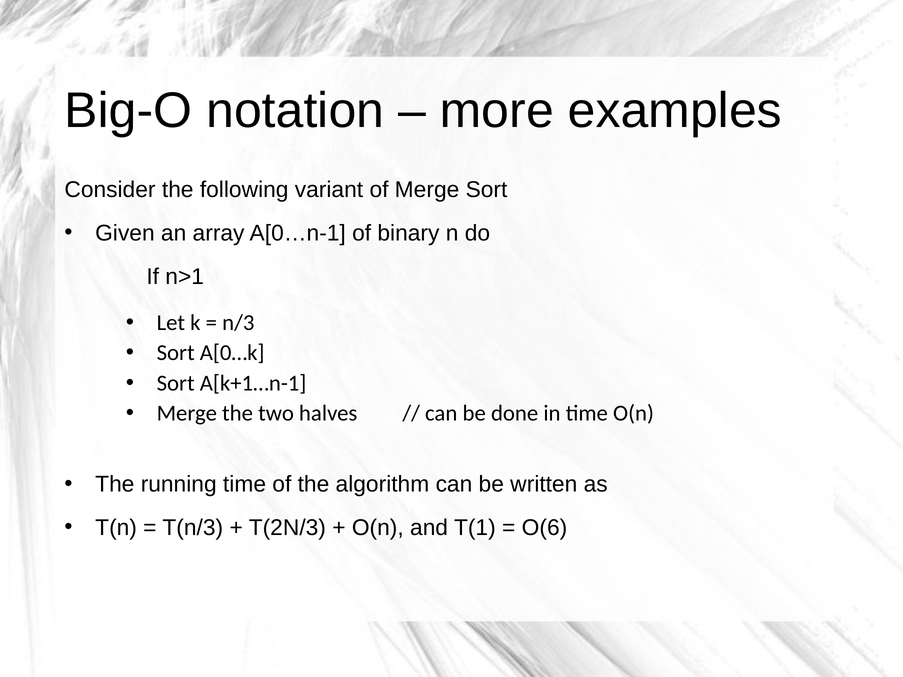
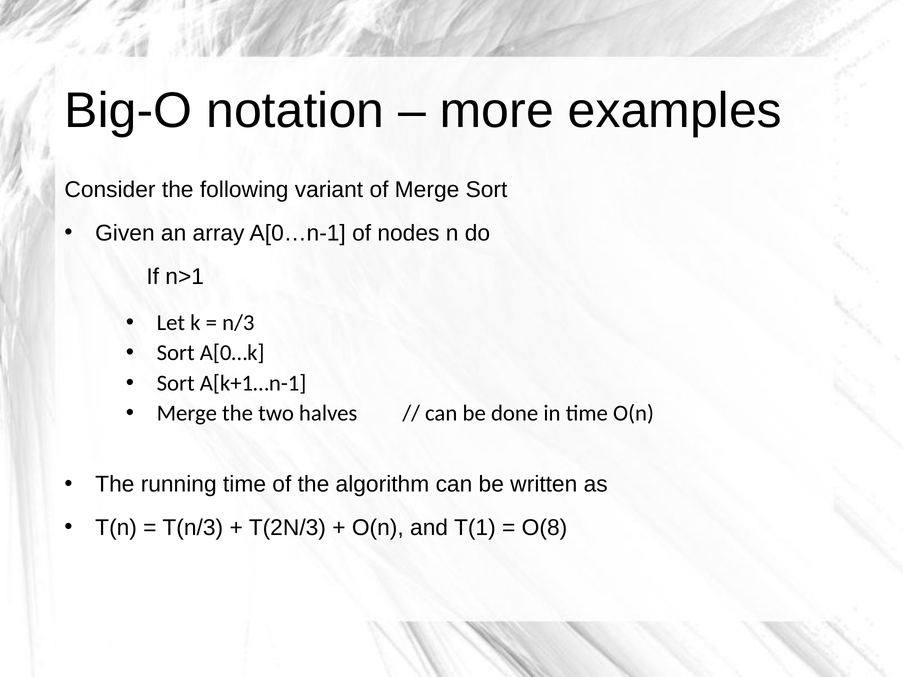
binary: binary -> nodes (408, 233)
O(6: O(6 -> O(8 (545, 528)
